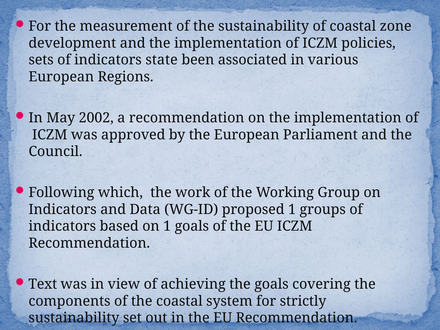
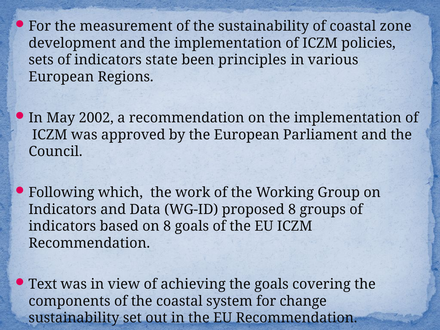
associated: associated -> principles (252, 60)
proposed 1: 1 -> 8 (292, 209)
on 1: 1 -> 8 (167, 226)
strictly: strictly -> change (303, 301)
